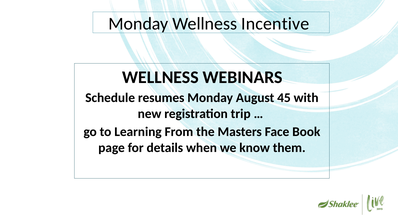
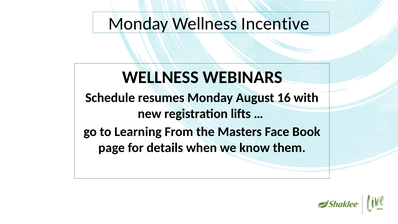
45: 45 -> 16 (284, 98)
trip: trip -> lifts (241, 114)
